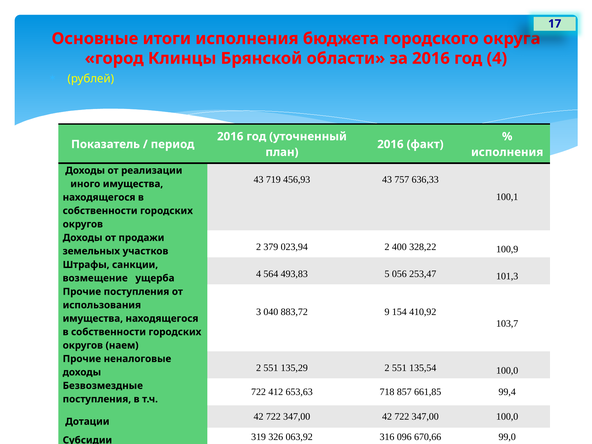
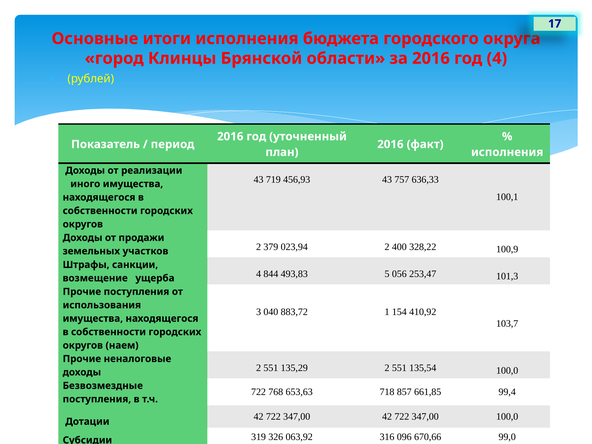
564: 564 -> 844 (271, 274)
9: 9 -> 1 (387, 312)
412: 412 -> 768 (276, 392)
